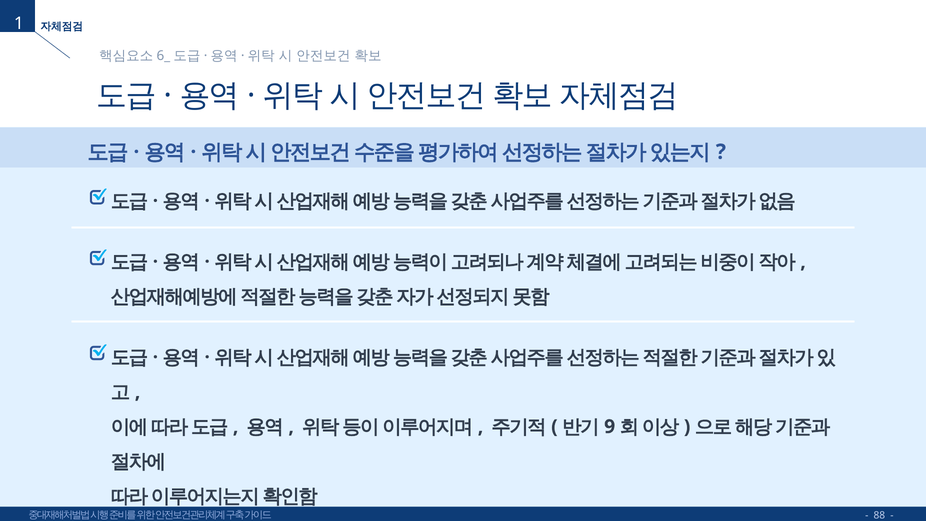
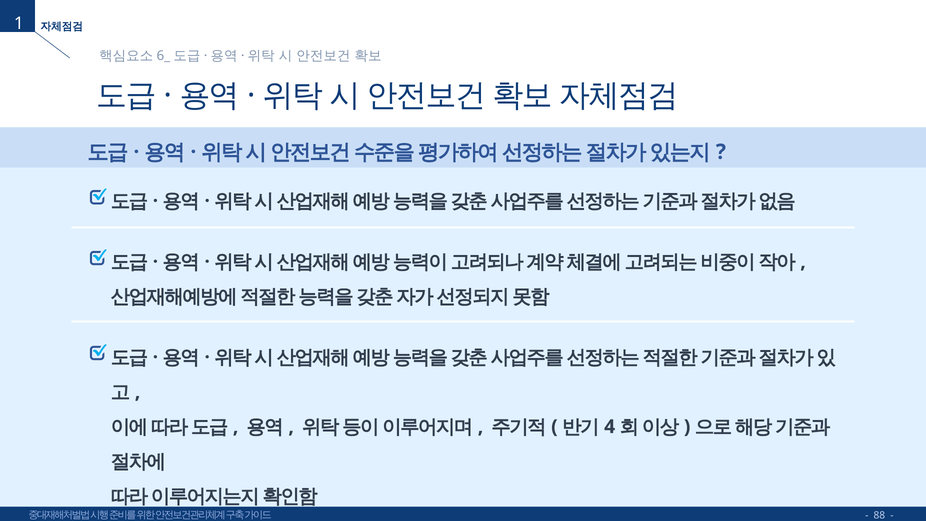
9: 9 -> 4 (610, 427)
